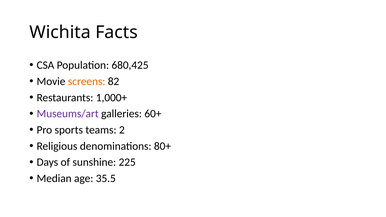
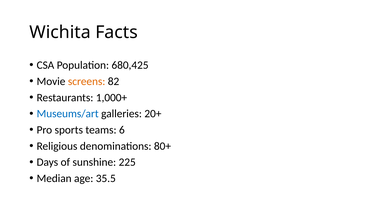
Museums/art colour: purple -> blue (68, 114)
60+: 60+ -> 20+ (153, 114)
2: 2 -> 6 (122, 130)
